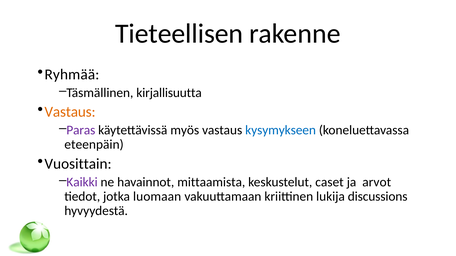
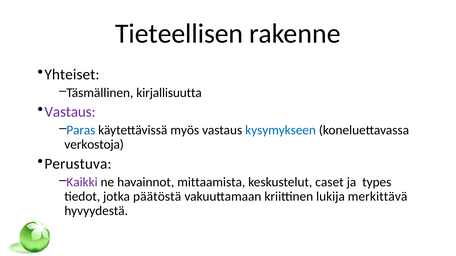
Ryhmää: Ryhmää -> Yhteiset (72, 75)
Vastaus colour: orange -> purple (70, 112)
Paras colour: purple -> blue (81, 131)
eteenpäin: eteenpäin -> verkostoja (94, 145)
Vuosittain: Vuosittain -> Perustuva (78, 164)
arvot: arvot -> types (377, 183)
luomaan: luomaan -> päätöstä (157, 197)
discussions: discussions -> merkittävä (378, 197)
